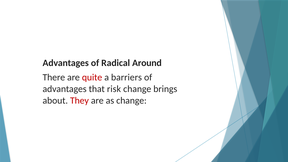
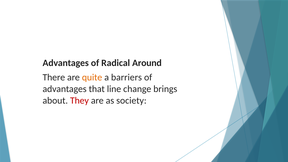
quite colour: red -> orange (92, 77)
risk: risk -> line (114, 89)
as change: change -> society (131, 100)
